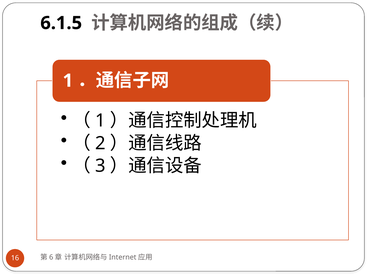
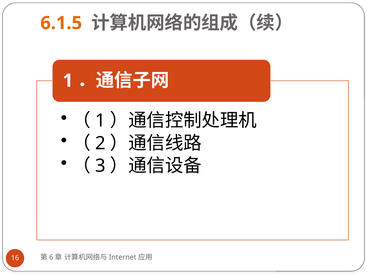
6.1.5 colour: black -> orange (61, 23)
